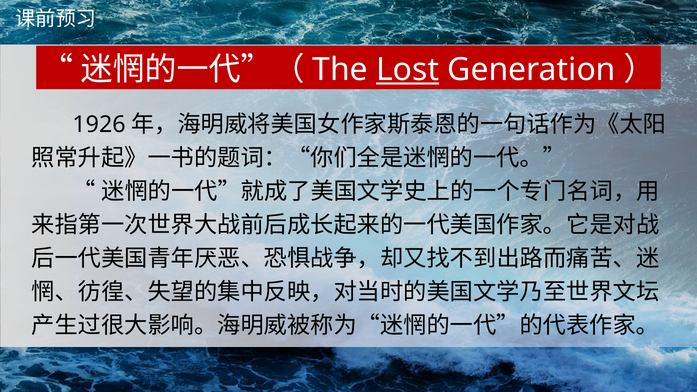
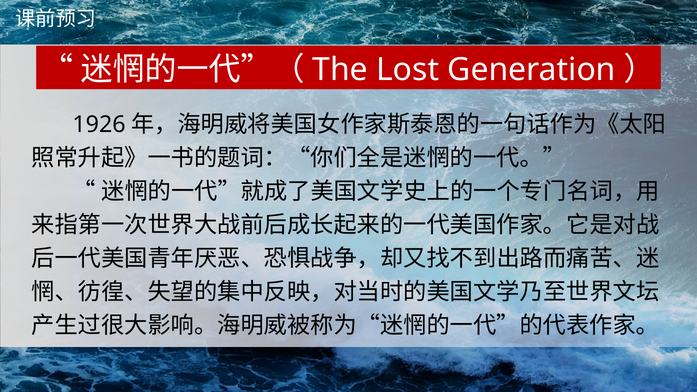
Lost underline: present -> none (408, 70)
